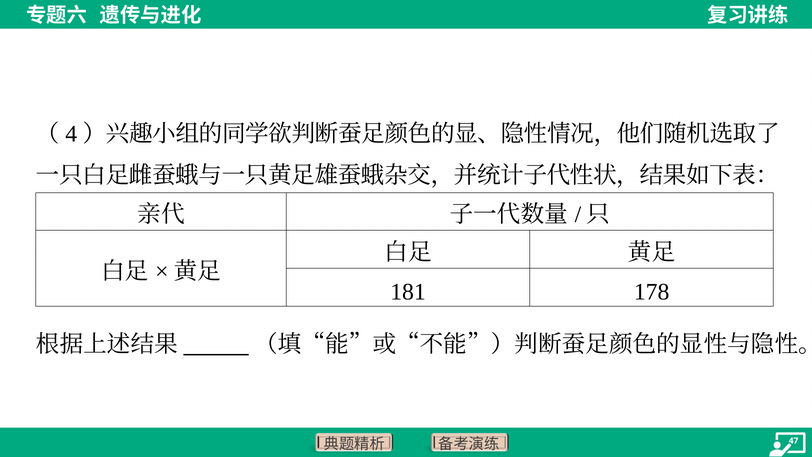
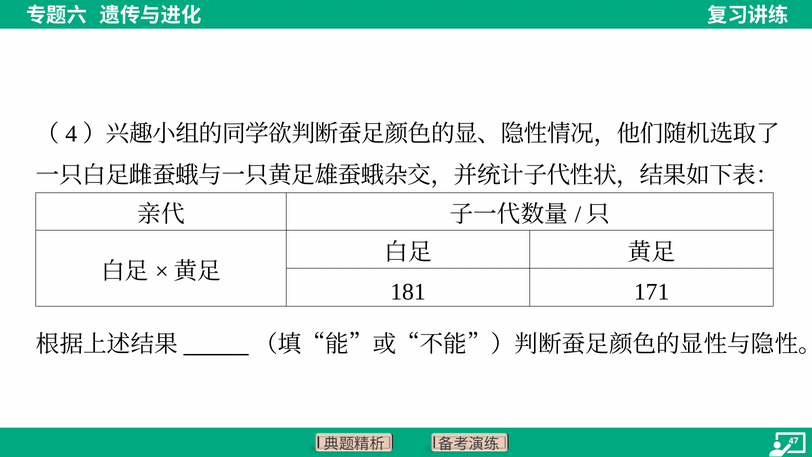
178: 178 -> 171 (652, 292)
